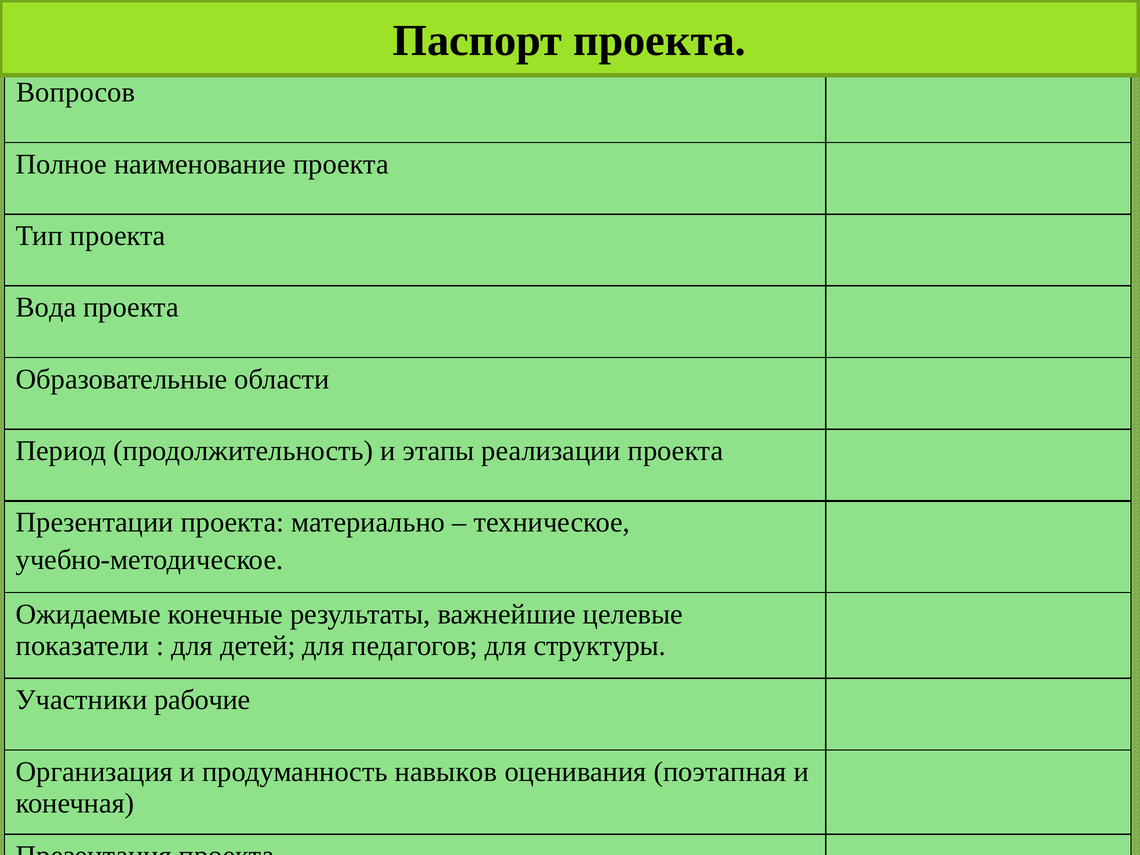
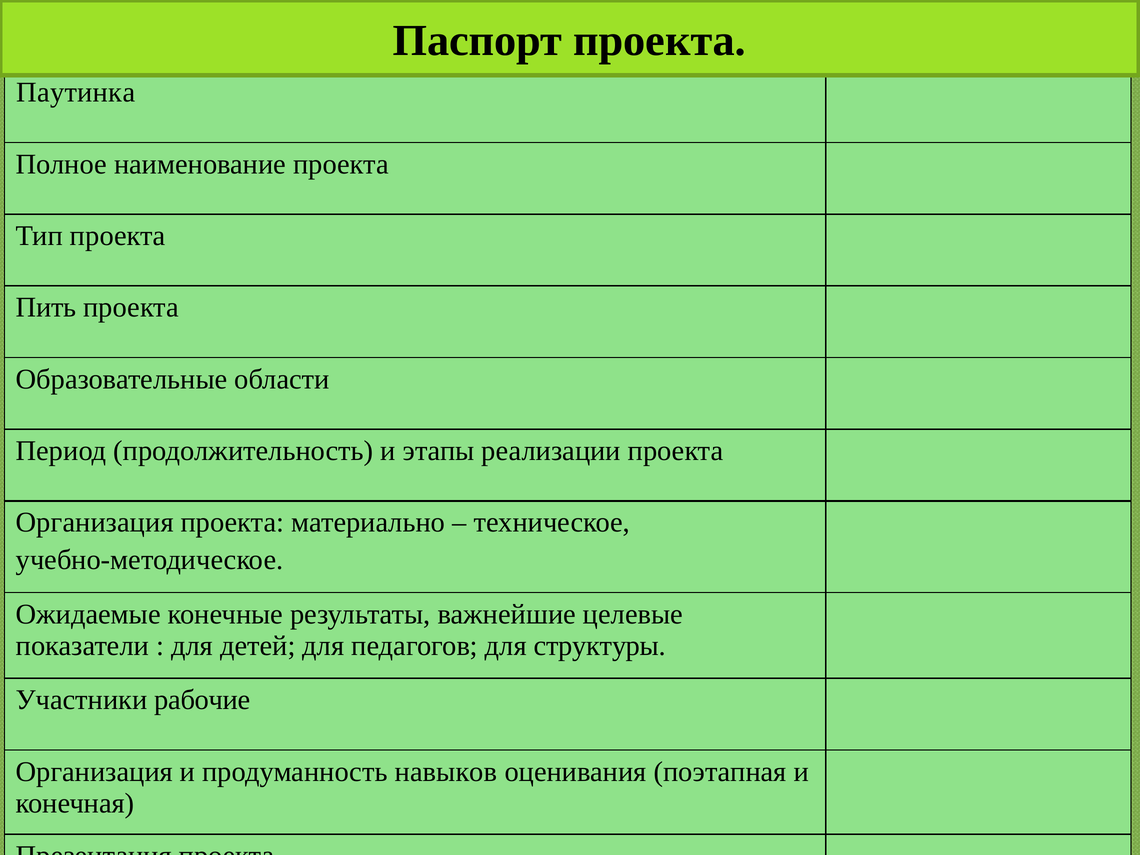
Вопросов: Вопросов -> Паутинка (76, 93)
Вода: Вода -> Пить (46, 308)
Презентации: Презентации -> Организация (95, 523)
